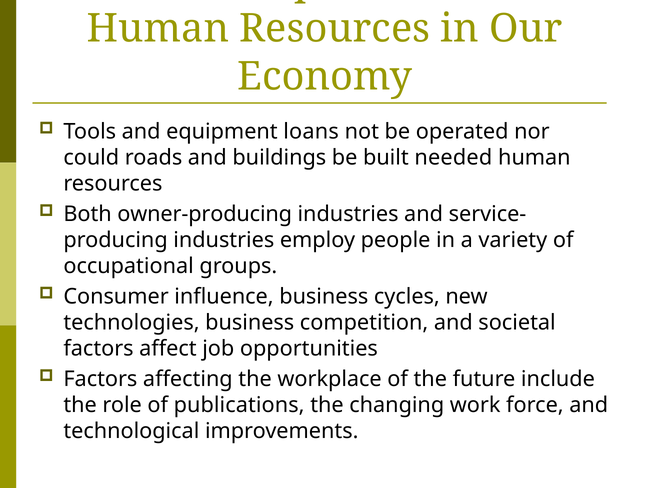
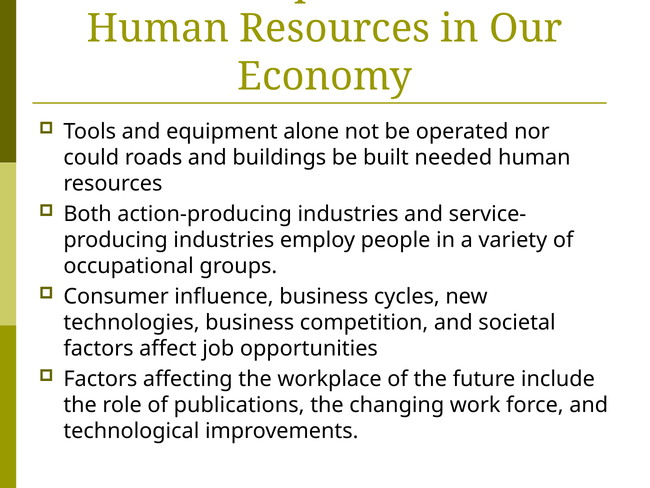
loans: loans -> alone (311, 132)
owner-producing: owner-producing -> action-producing (205, 214)
